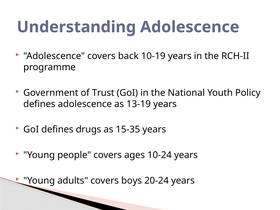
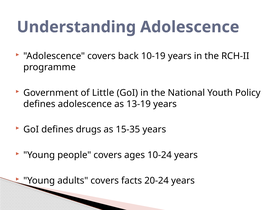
Trust: Trust -> Little (103, 93)
boys: boys -> facts (132, 181)
